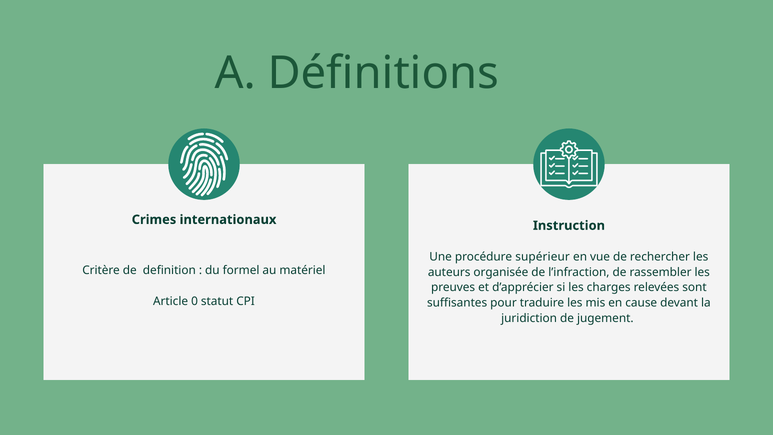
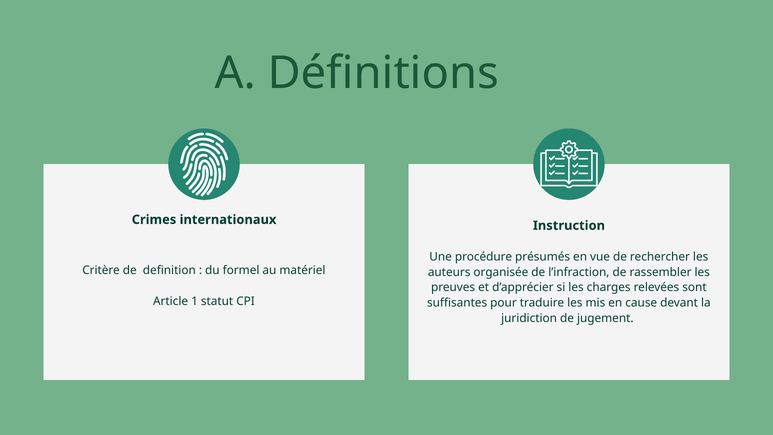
supérieur: supérieur -> présumés (543, 257)
0: 0 -> 1 (195, 301)
